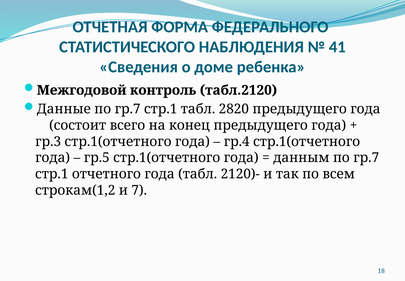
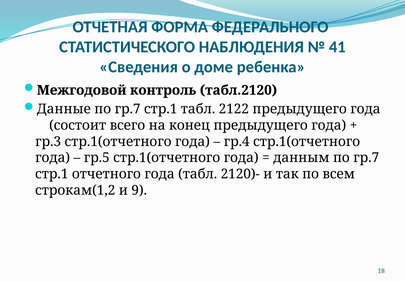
2820: 2820 -> 2122 (234, 109)
7: 7 -> 9 (139, 190)
